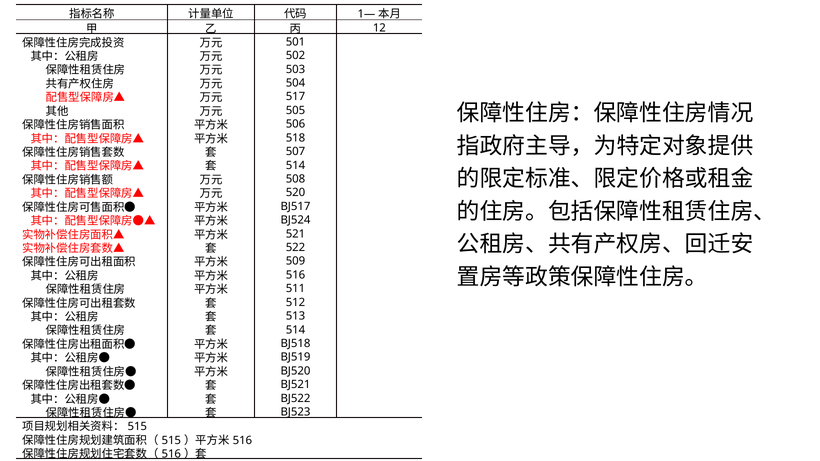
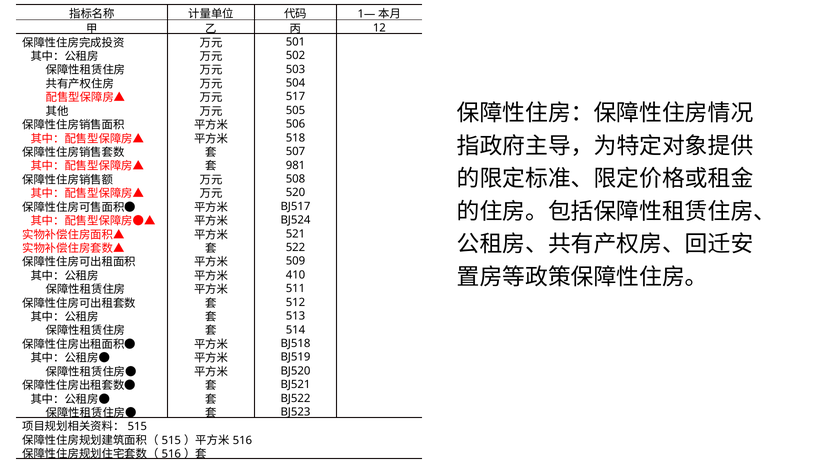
514: 514 -> 981 (296, 165)
516: 516 -> 410 (296, 275)
